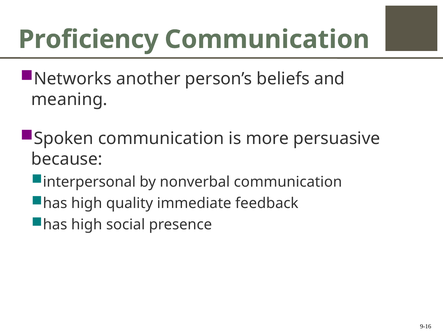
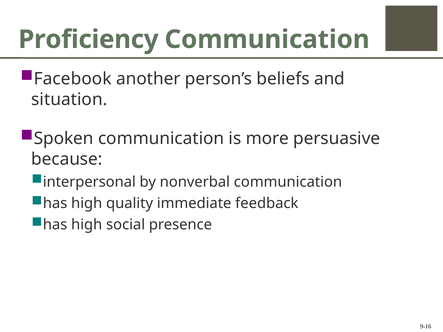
Networks: Networks -> Facebook (73, 79)
meaning: meaning -> situation (69, 99)
